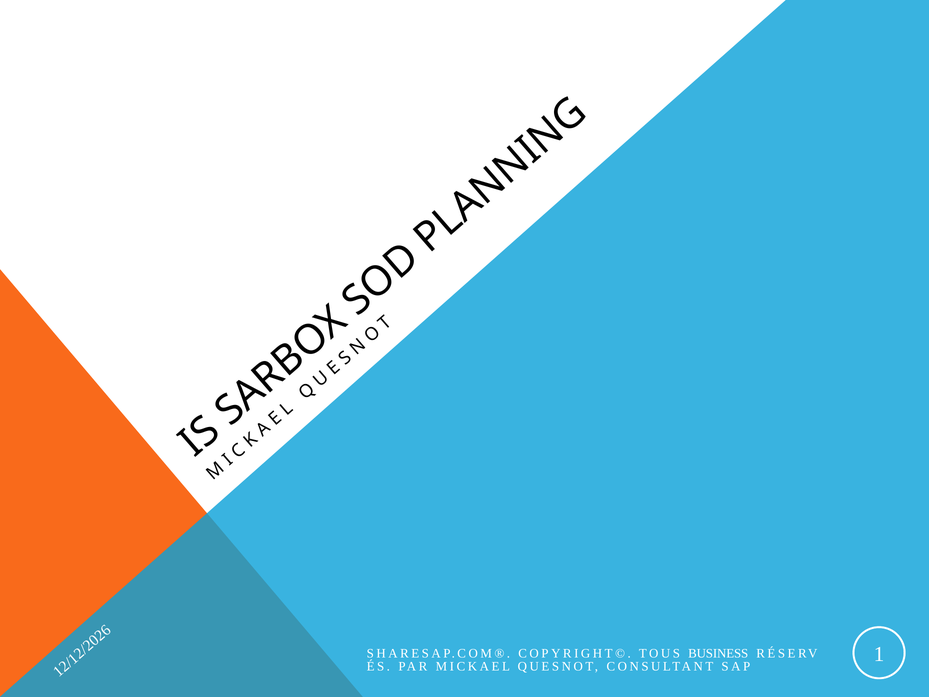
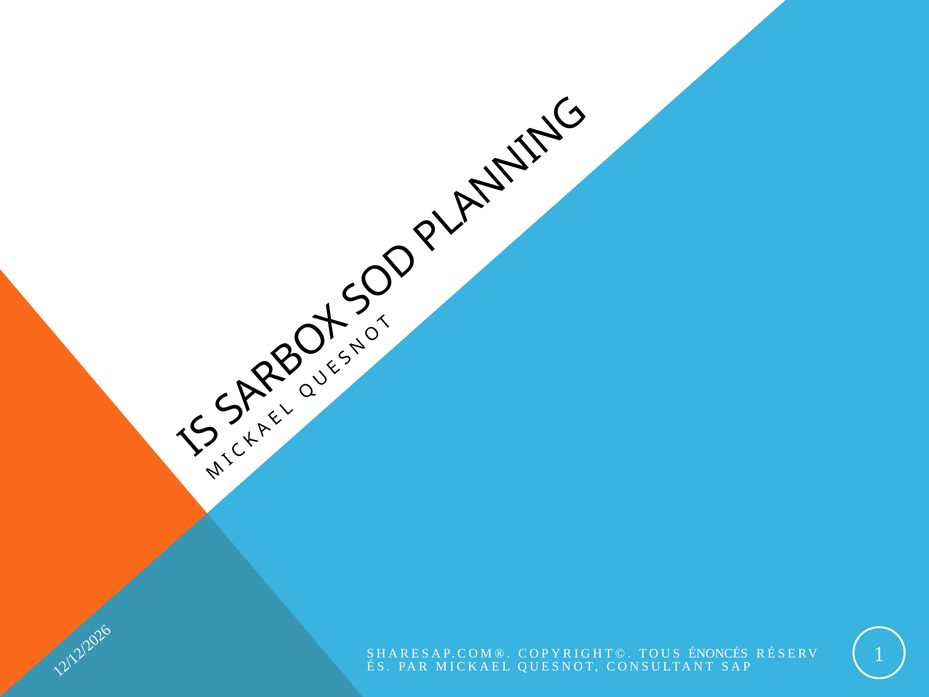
BUSINESS: BUSINESS -> ÉNONCÉS (718, 653)
